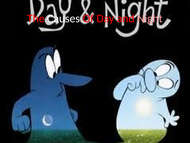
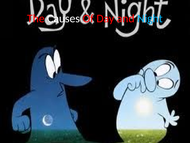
Night colour: pink -> light blue (150, 18)
